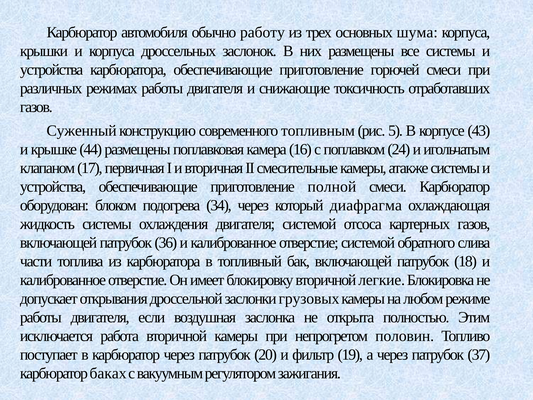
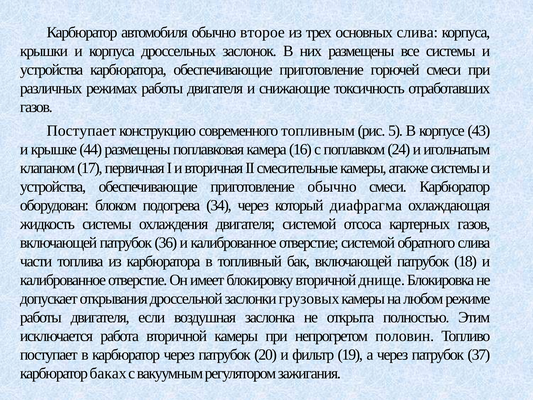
работу: работу -> второе (262, 32)
основных шума: шума -> слива (417, 32)
Суженный: Суженный -> Поступает (81, 130)
приготовление полной: полной -> обычно (332, 186)
легкие: легкие -> днище (382, 280)
